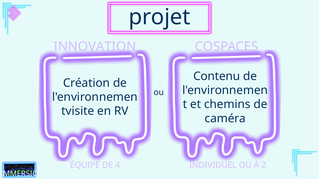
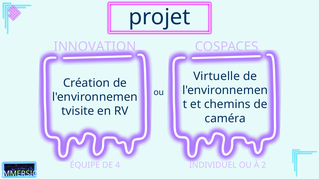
Contenu: Contenu -> Virtuelle (217, 76)
